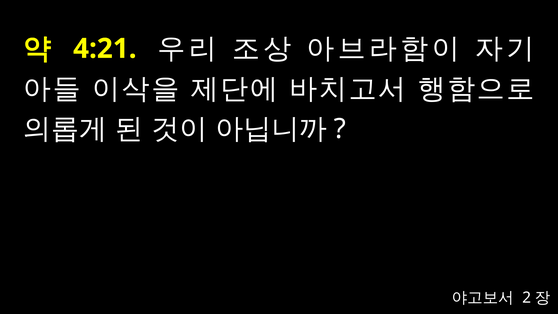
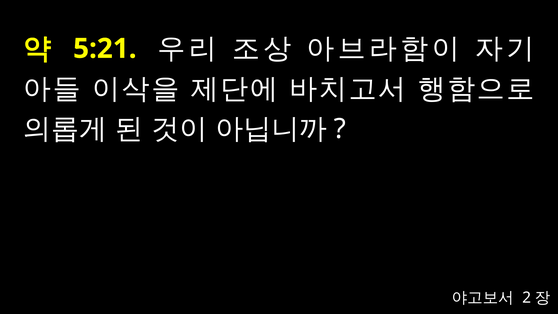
4:21: 4:21 -> 5:21 (105, 49)
